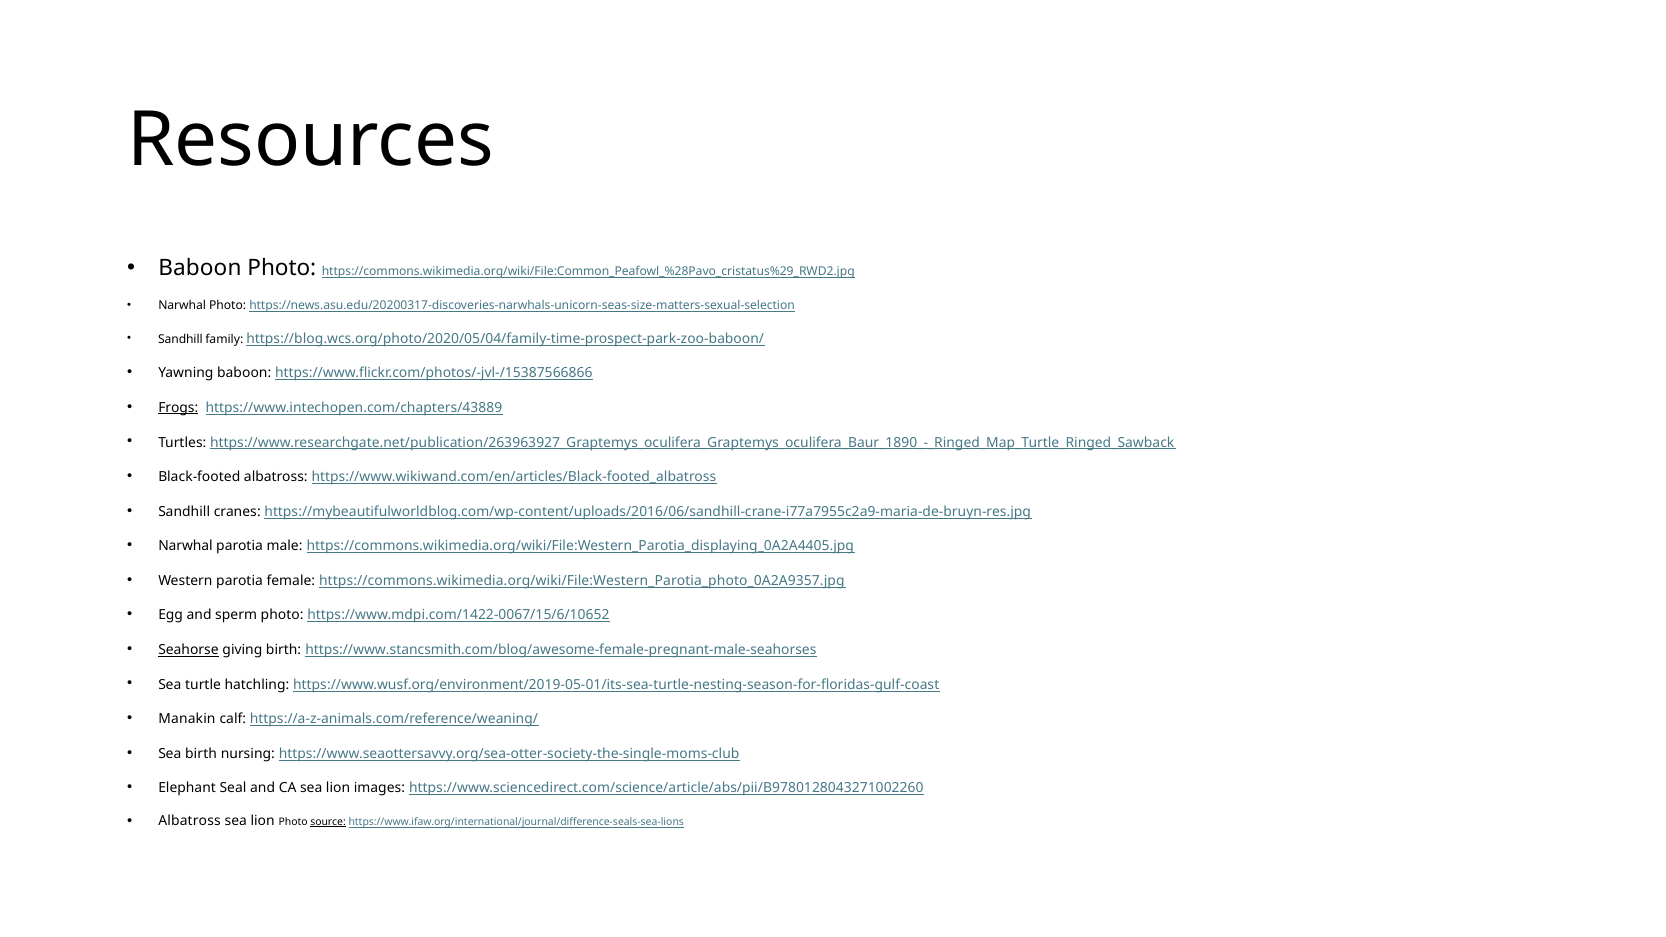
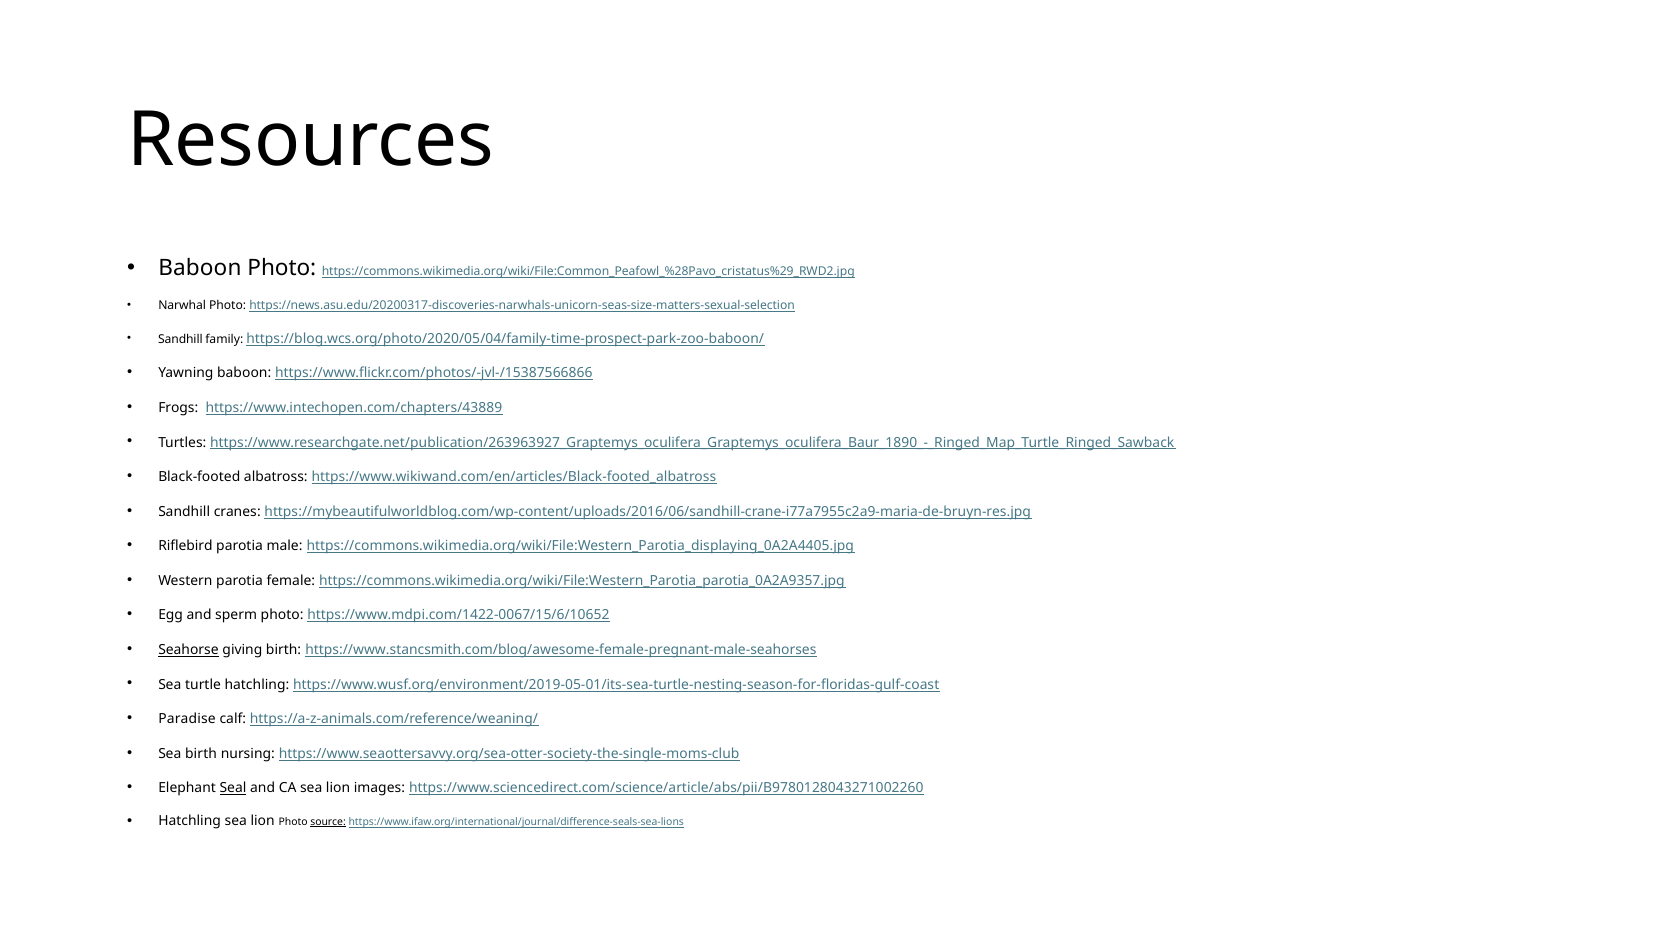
Frogs underline: present -> none (178, 408)
Narwhal: Narwhal -> Riflebird (185, 546)
https://commons.wikimedia.org/wiki/File:Western_Parotia_photo_0A2A9357.jpg: https://commons.wikimedia.org/wiki/File:Western_Parotia_photo_0A2A9357.jpg -> https://commons.wikimedia.org/wiki/File:Western_Parotia_parotia_0A2A9357.jpg (582, 581)
Manakin: Manakin -> Paradise (187, 719)
Seal underline: none -> present (233, 788)
Albatross: Albatross -> Hatchling (190, 821)
